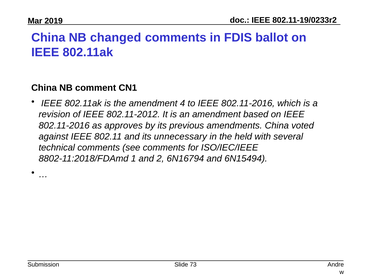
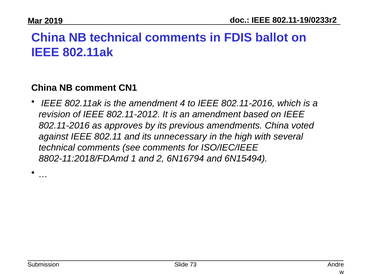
NB changed: changed -> technical (116, 38)
held: held -> high (243, 137)
